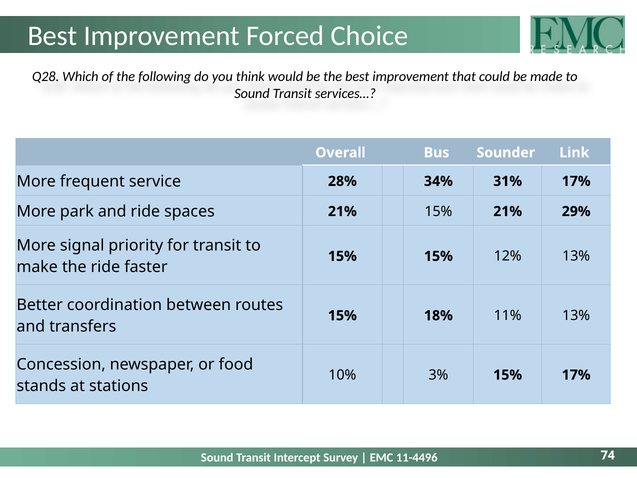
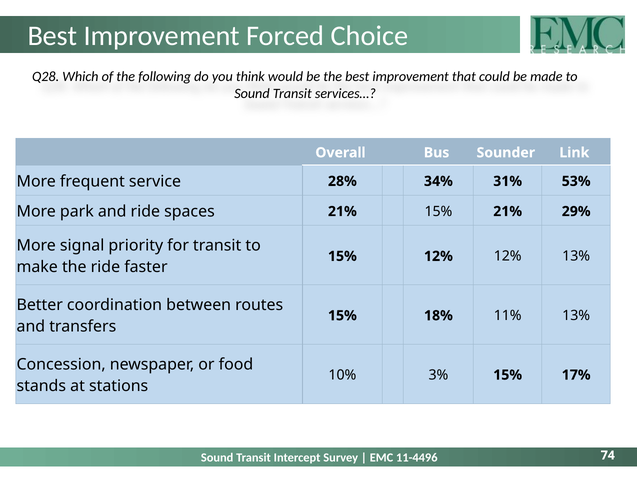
31% 17%: 17% -> 53% (576, 181)
15% 15%: 15% -> 12% (438, 256)
